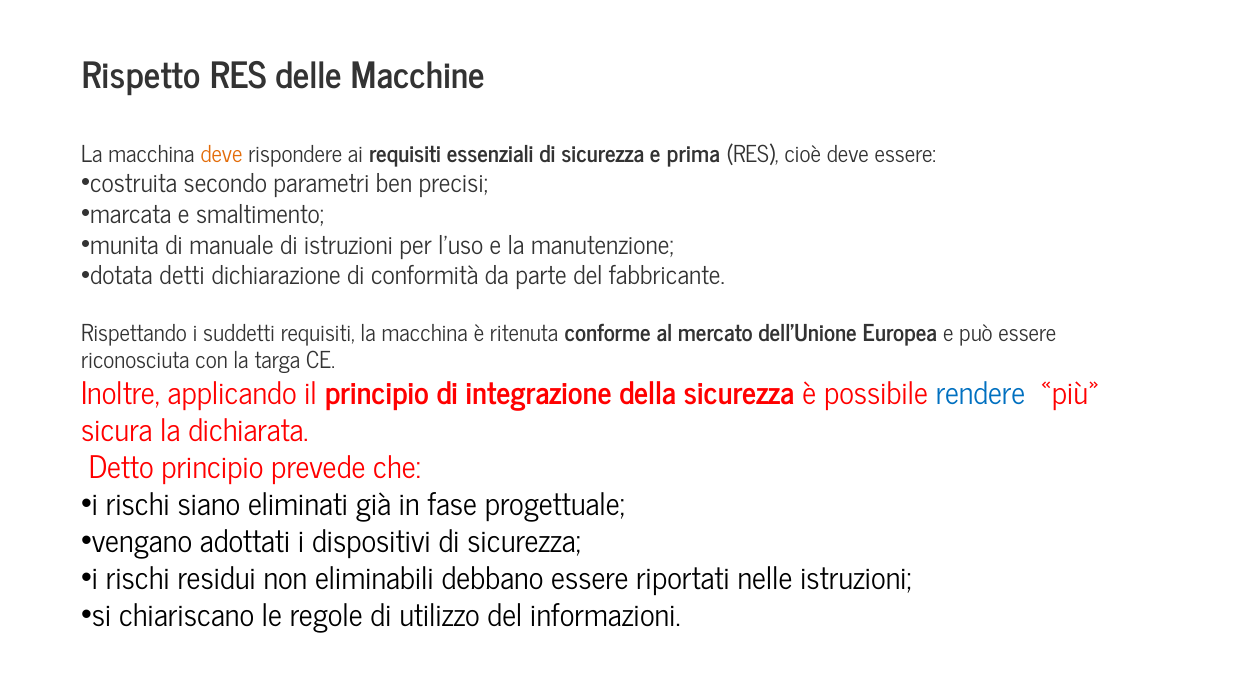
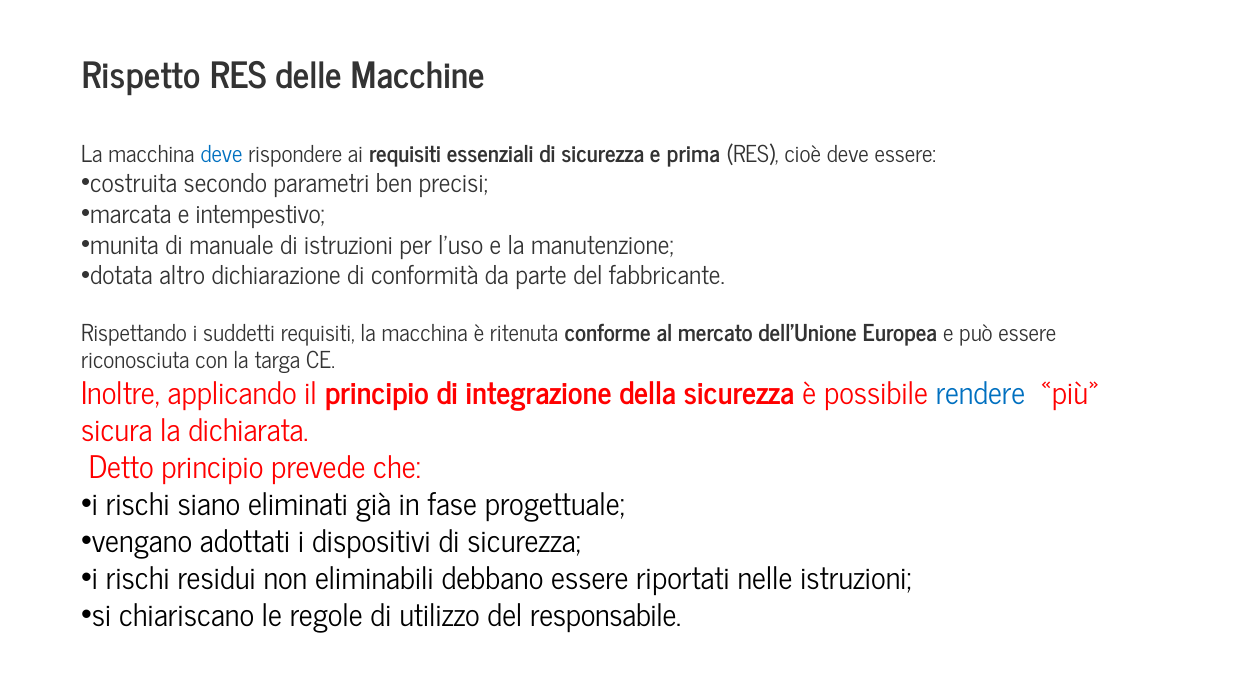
deve colour: orange -> blue (221, 154)
smaltimento: smaltimento -> intempestivo (260, 215)
detti: detti -> altro (182, 277)
informazioni: informazioni -> responsabile (606, 616)
